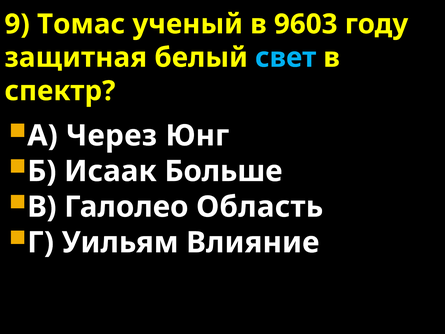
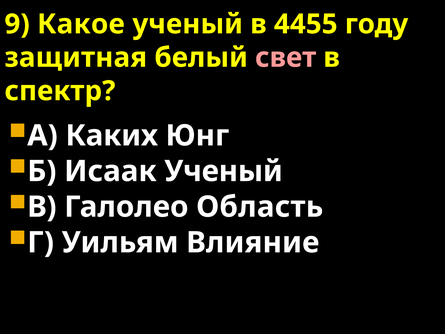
Томас: Томас -> Какое (81, 24)
9603: 9603 -> 4455 (306, 24)
свет colour: light blue -> pink (286, 58)
Через: Через -> Каких (112, 136)
Исаак Больше: Больше -> Ученый (224, 171)
